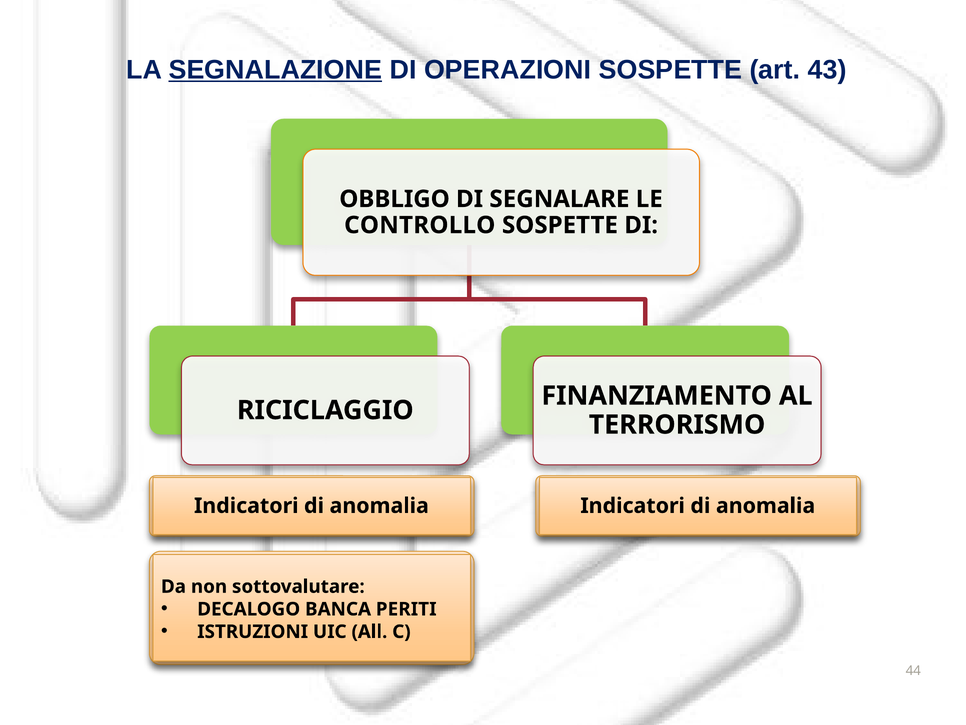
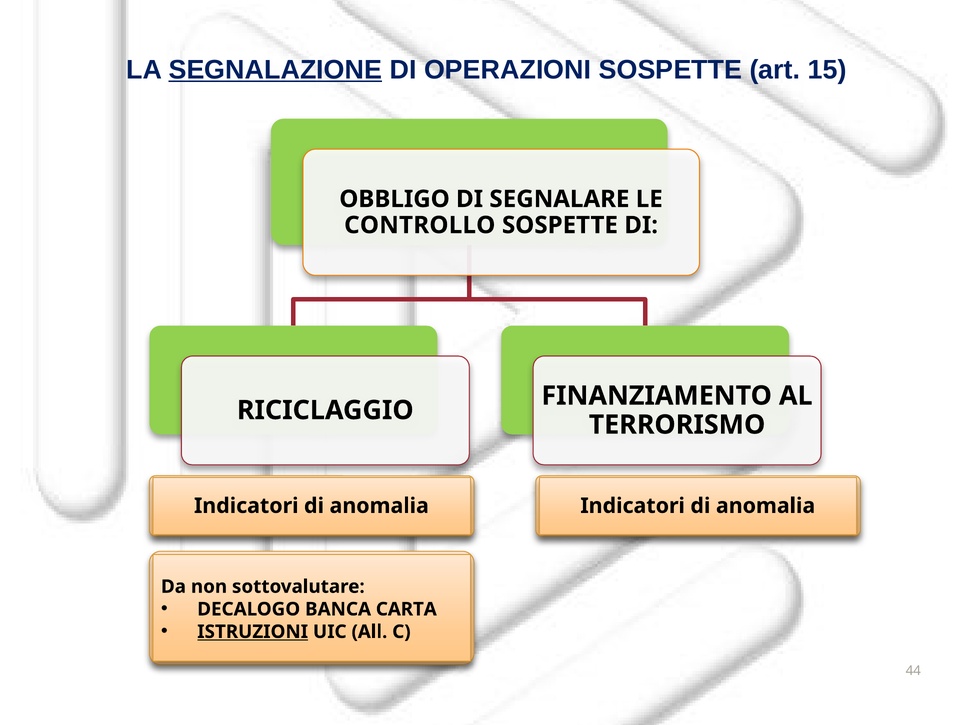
43: 43 -> 15 (827, 70)
PERITI: PERITI -> CARTA (406, 609)
ISTRUZIONI underline: none -> present (253, 631)
